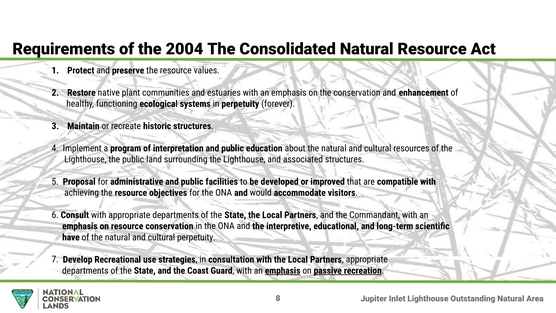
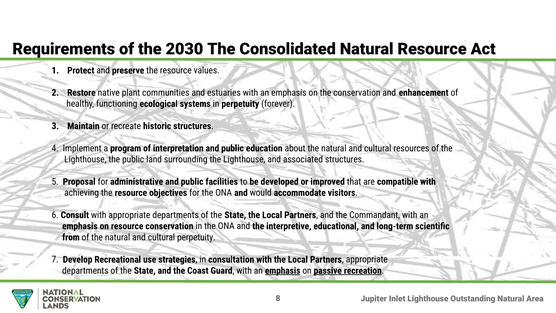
2004: 2004 -> 2030 (184, 49)
have: have -> from (71, 237)
